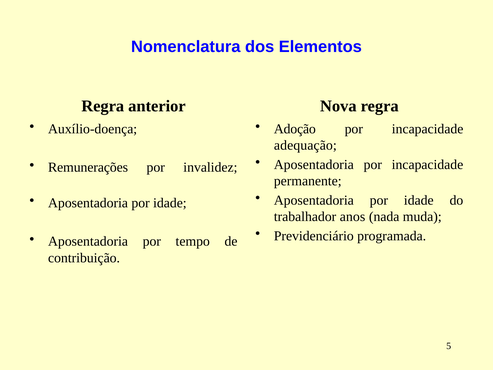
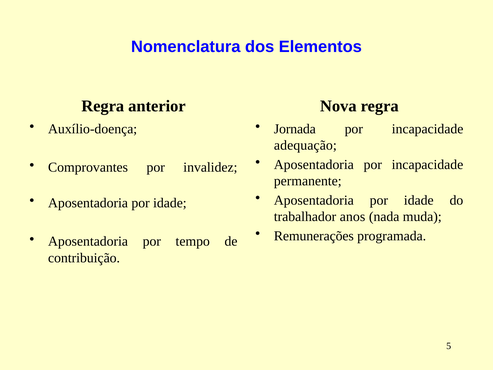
Adoção: Adoção -> Jornada (295, 129)
Remunerações: Remunerações -> Comprovantes (88, 167)
Previdenciário: Previdenciário -> Remunerações (314, 236)
